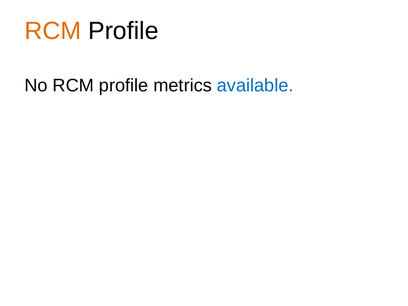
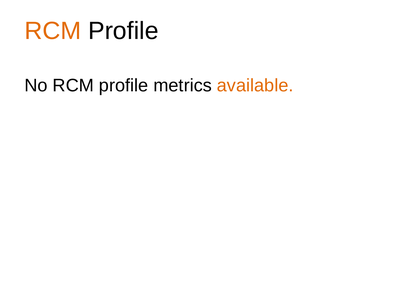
available colour: blue -> orange (255, 86)
